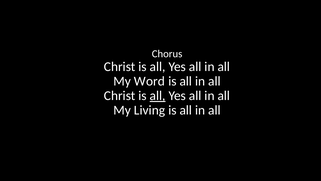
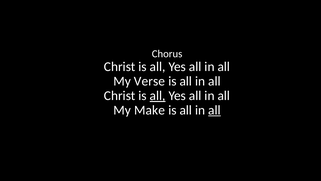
Word: Word -> Verse (149, 81)
Living: Living -> Make (149, 110)
all underline: none -> present (214, 110)
